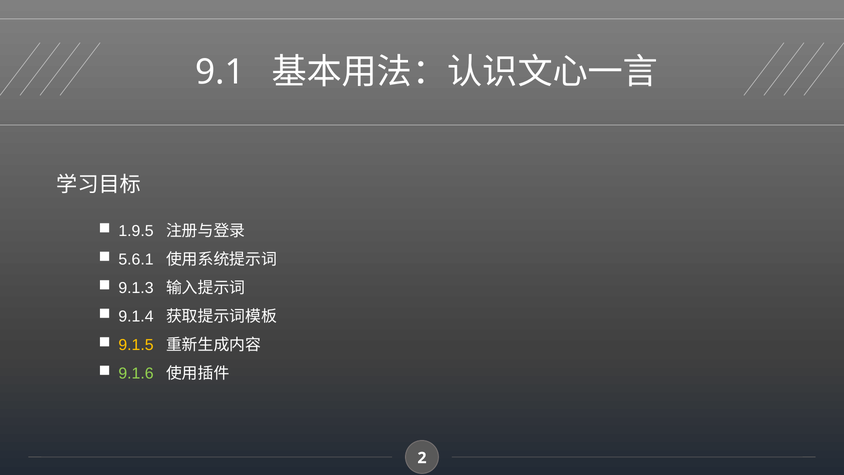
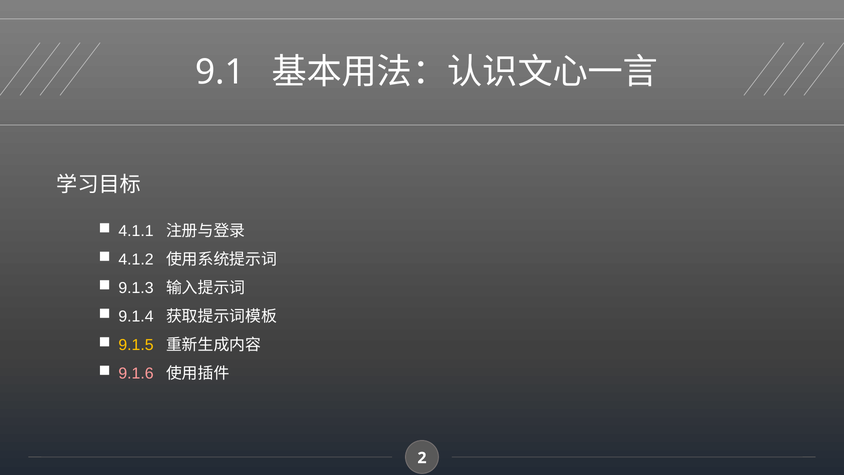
1.9.5: 1.9.5 -> 4.1.1 (136, 231)
5.6.1: 5.6.1 -> 4.1.2 (136, 259)
9.1.6 colour: light green -> pink (136, 373)
